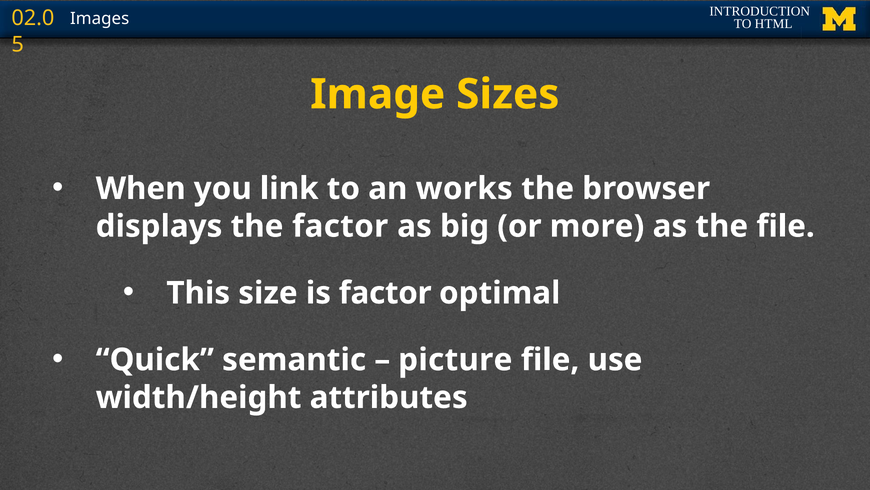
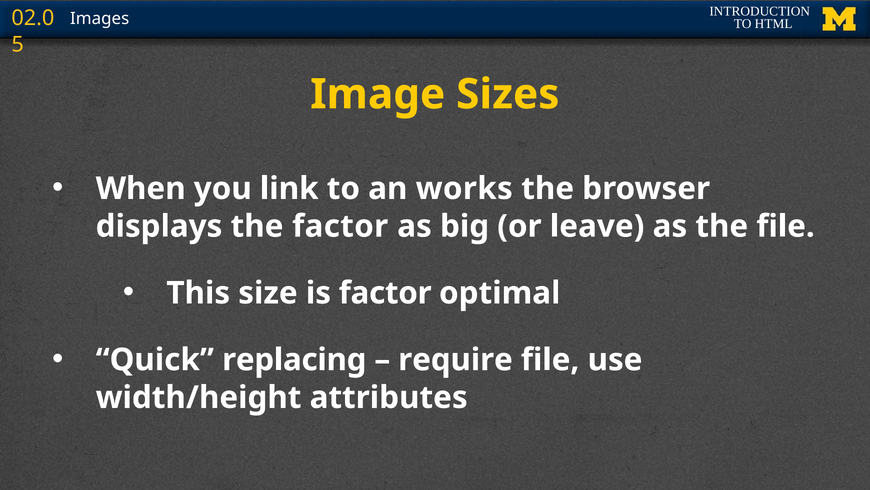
more: more -> leave (597, 226)
semantic: semantic -> replacing (294, 359)
picture: picture -> require (455, 359)
